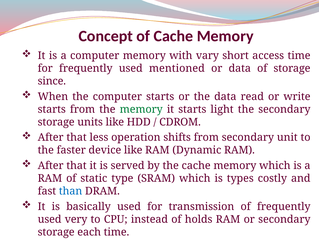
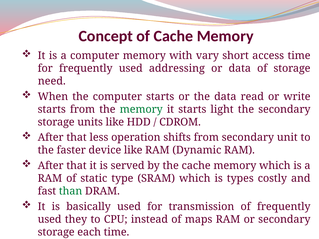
mentioned: mentioned -> addressing (177, 69)
since: since -> need (52, 81)
than colour: blue -> green (71, 191)
very: very -> they (76, 220)
holds: holds -> maps (199, 220)
